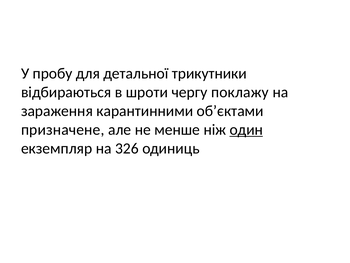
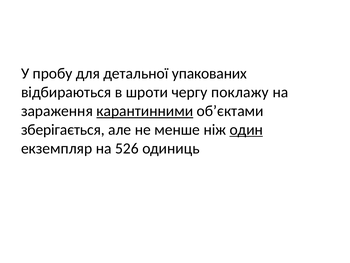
трикутники: трикутники -> упакованих (209, 73)
карантинними underline: none -> present (145, 111)
призначене: призначене -> зберігається (63, 129)
326: 326 -> 526 (127, 148)
